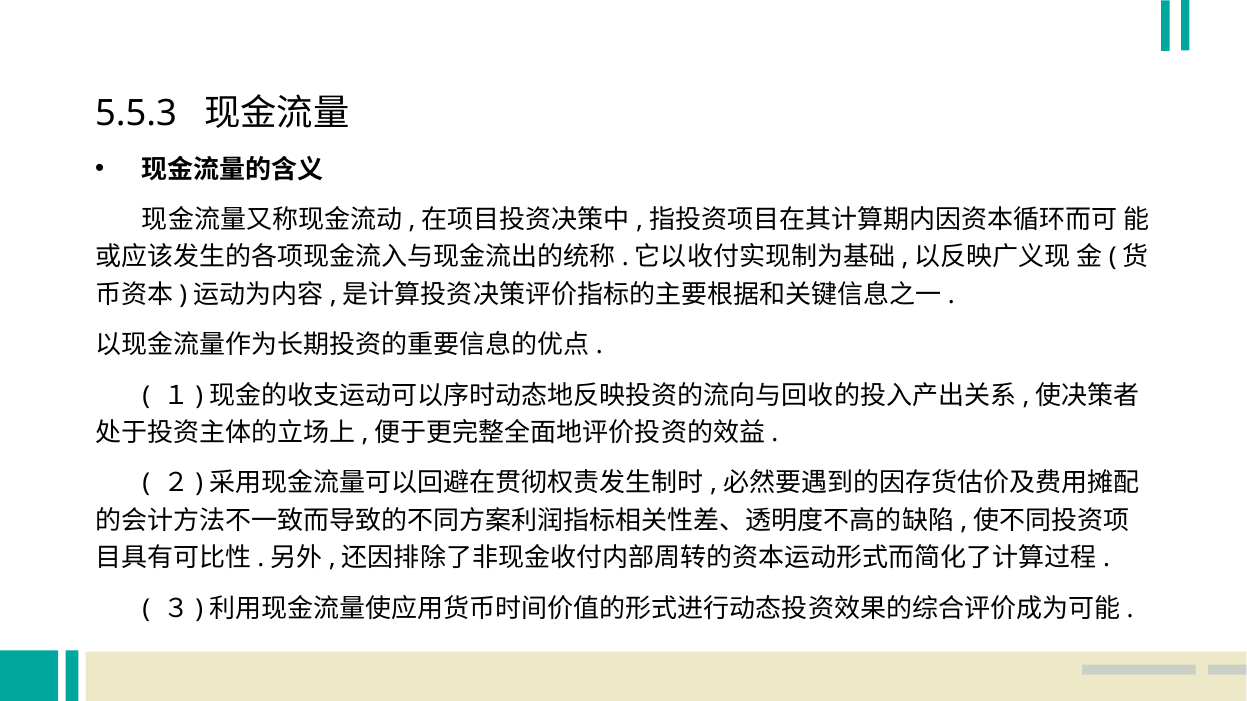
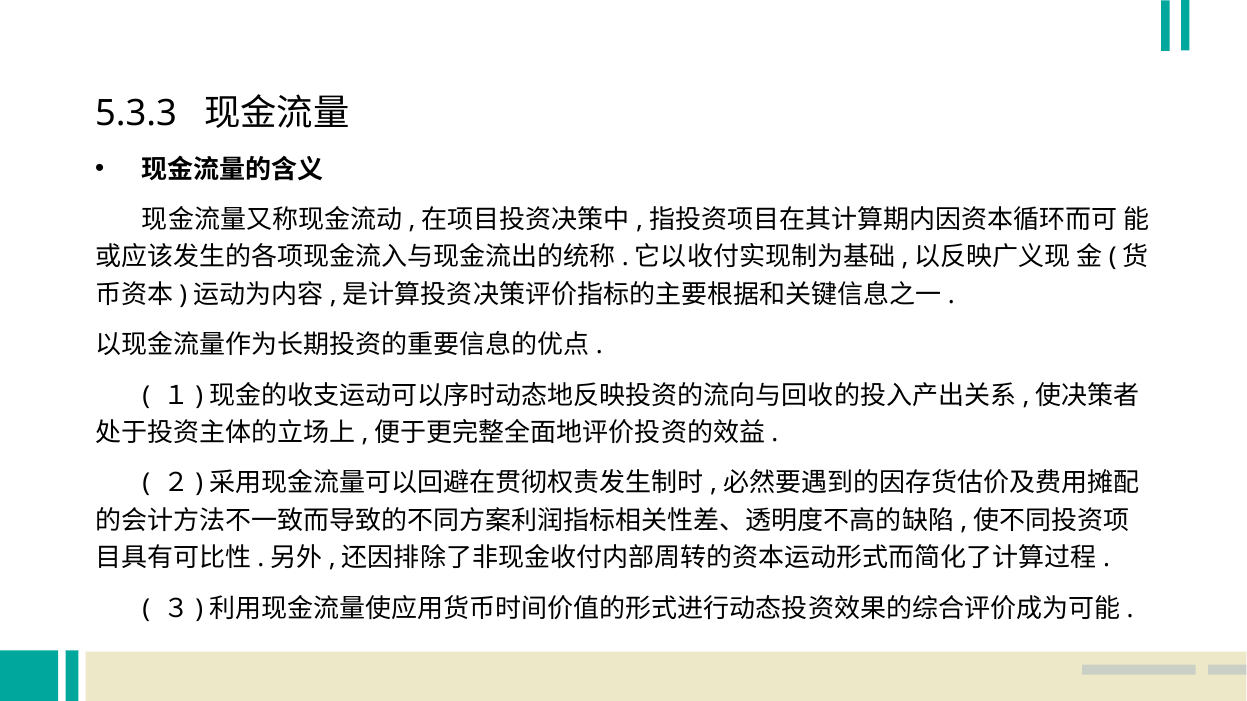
5.5.3: 5.5.3 -> 5.3.3 (136, 114)
